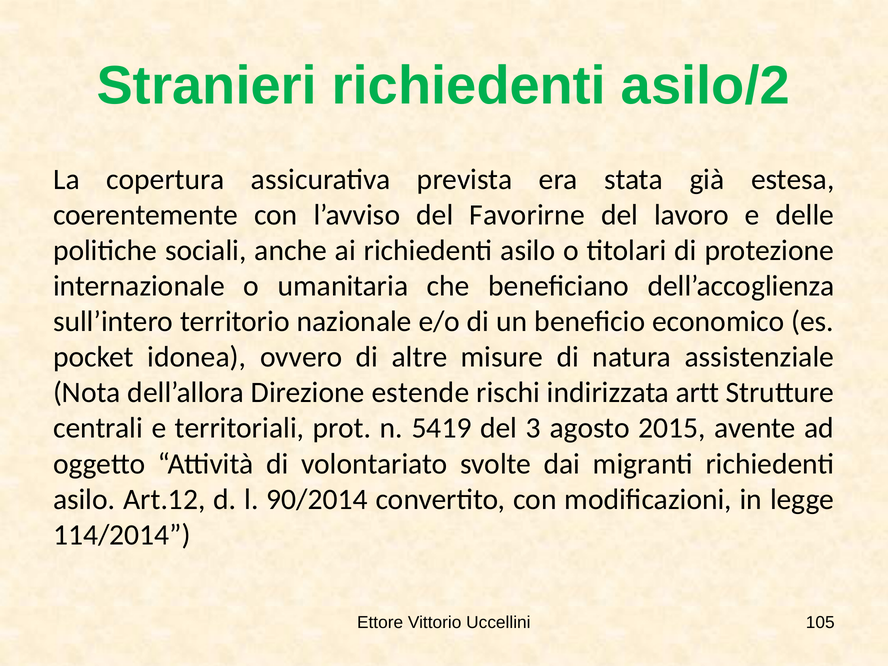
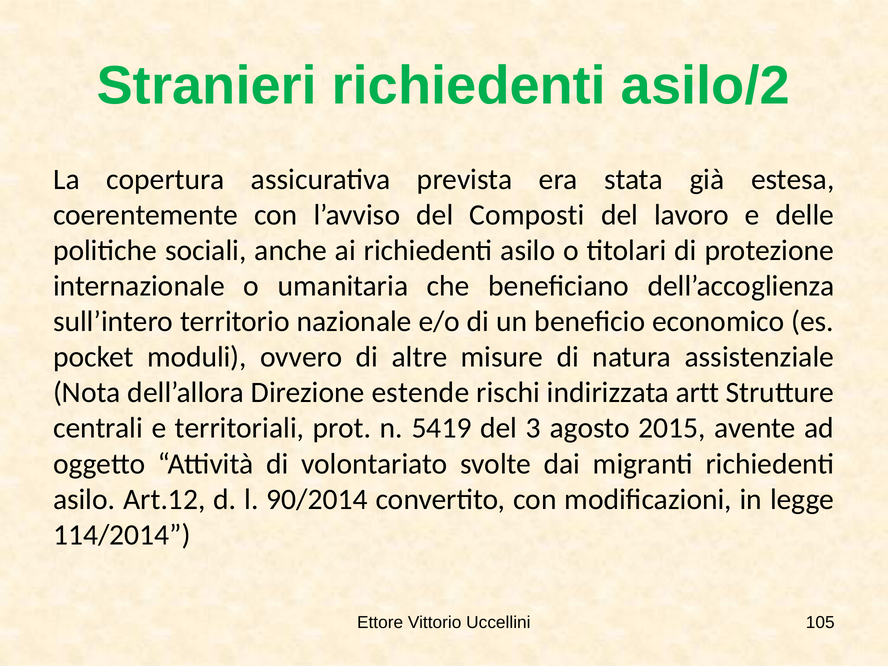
Favorirne: Favorirne -> Composti (527, 215)
idonea: idonea -> moduli (197, 357)
